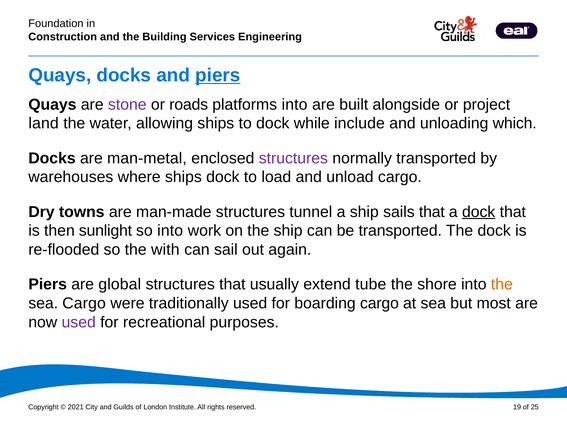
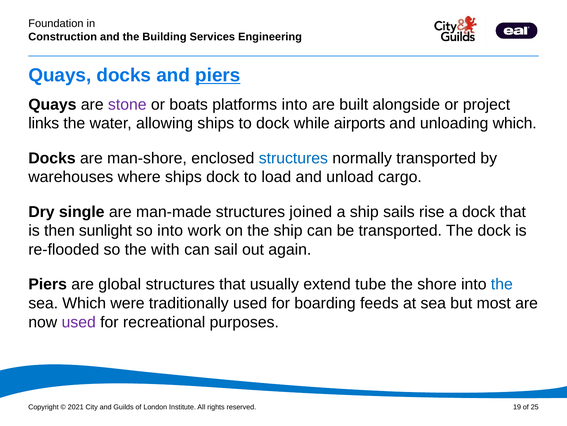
roads: roads -> boats (189, 104)
land: land -> links (44, 123)
include: include -> airports (360, 123)
man-metal: man-metal -> man-shore (147, 158)
structures colour: purple -> blue (293, 158)
towns: towns -> single (82, 211)
tunnel: tunnel -> joined (311, 211)
sails that: that -> rise (432, 211)
dock underline: present -> none (479, 211)
the colour: orange -> blue (502, 284)
sea Cargo: Cargo -> Which (84, 303)
boarding cargo: cargo -> feeds (379, 303)
